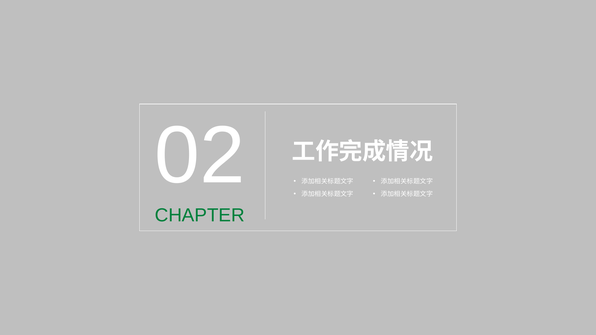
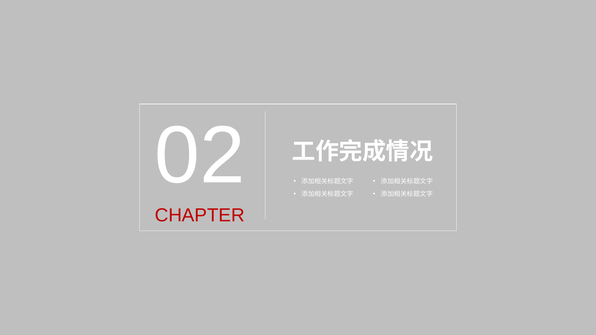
CHAPTER colour: green -> red (200, 215)
